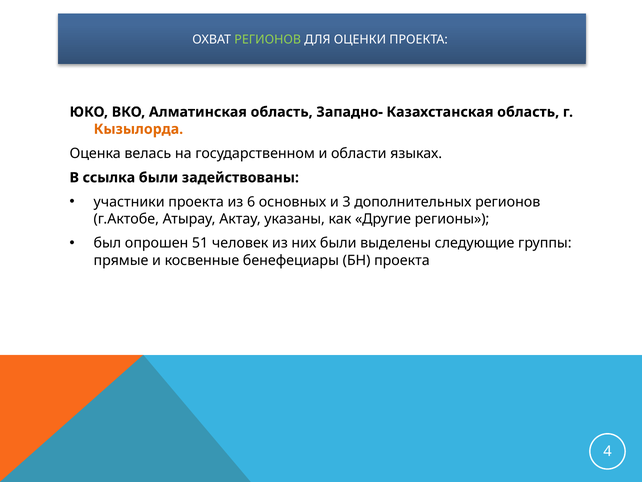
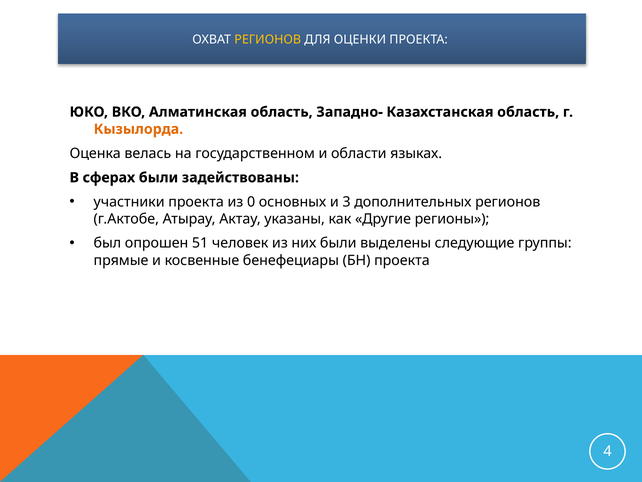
РЕГИОНОВ colour: light green -> yellow (268, 40)
ссылка: ссылка -> сферах (109, 177)
6: 6 -> 0 (251, 202)
